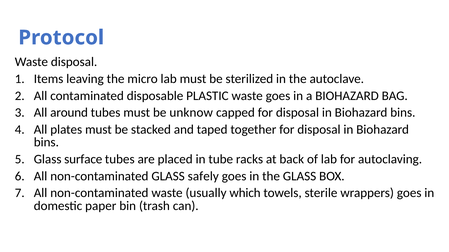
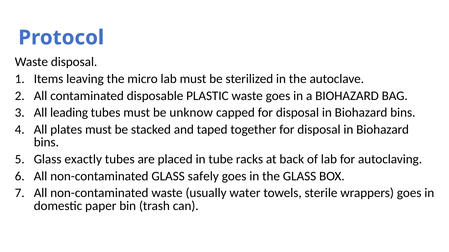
around: around -> leading (69, 113)
surface: surface -> exactly (83, 160)
which: which -> water (245, 193)
